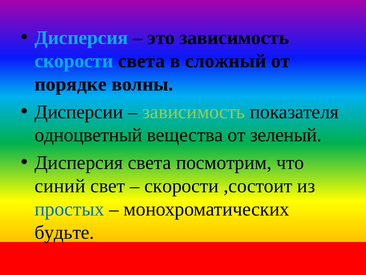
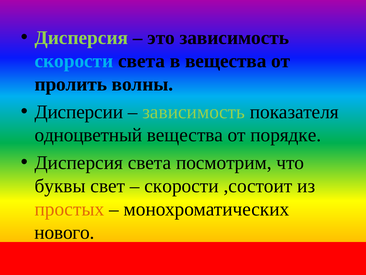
Дисперсия colour: light blue -> light green (81, 38)
в сложный: сложный -> вещества (226, 61)
порядке: порядке -> пролить (71, 84)
зеленый: зеленый -> порядке (286, 135)
синий: синий -> буквы (60, 186)
простых colour: blue -> orange (69, 209)
будьте: будьте -> нового (65, 232)
